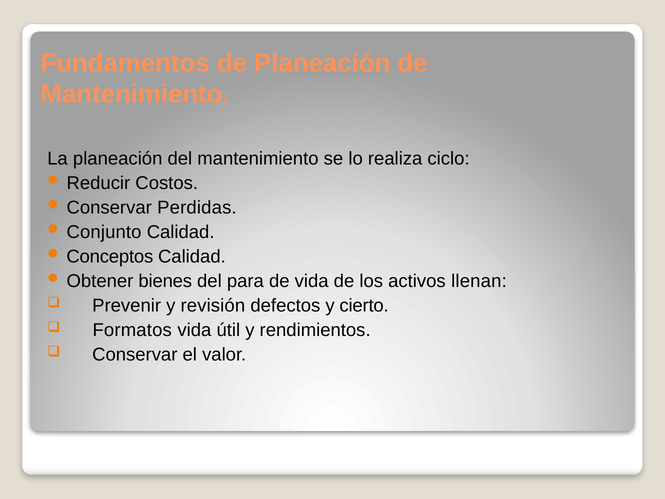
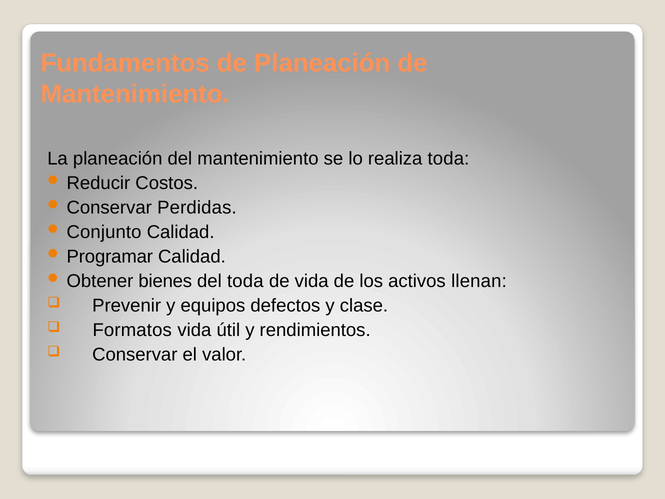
realiza ciclo: ciclo -> toda (448, 158)
Conceptos: Conceptos -> Programar (110, 256)
del para: para -> toda (245, 281)
revisión: revisión -> equipos (213, 305)
cierto: cierto -> clase (364, 305)
